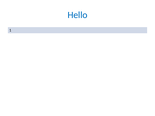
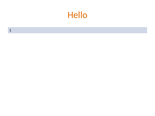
Hello colour: blue -> orange (77, 15)
